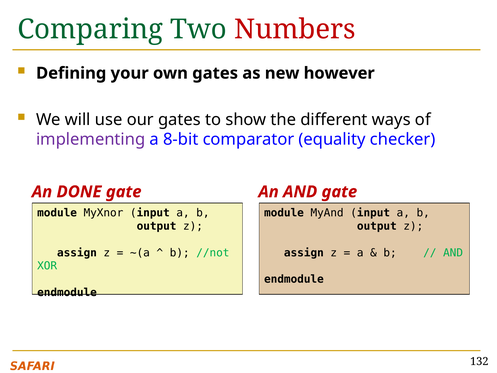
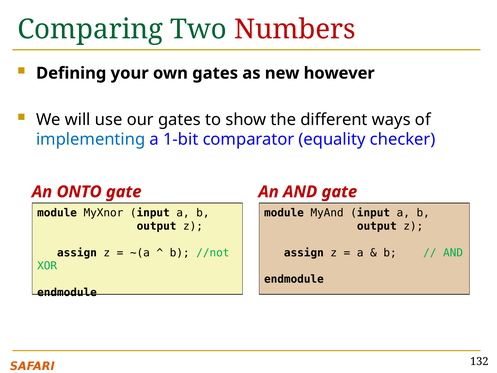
implementing colour: purple -> blue (91, 139)
8-bit: 8-bit -> 1-bit (181, 139)
DONE: DONE -> ONTO (79, 192)
